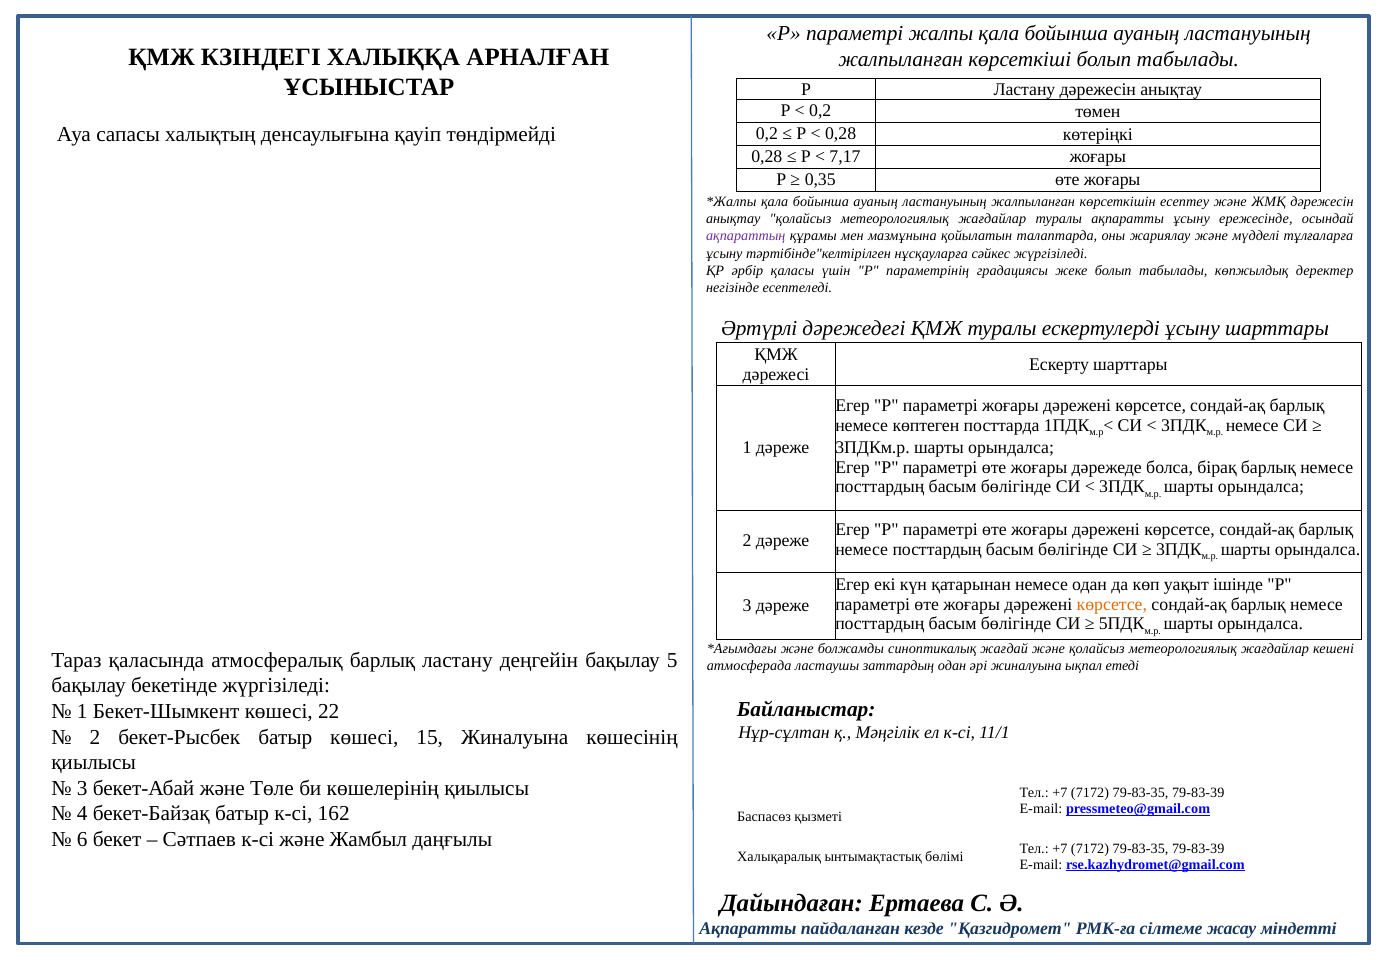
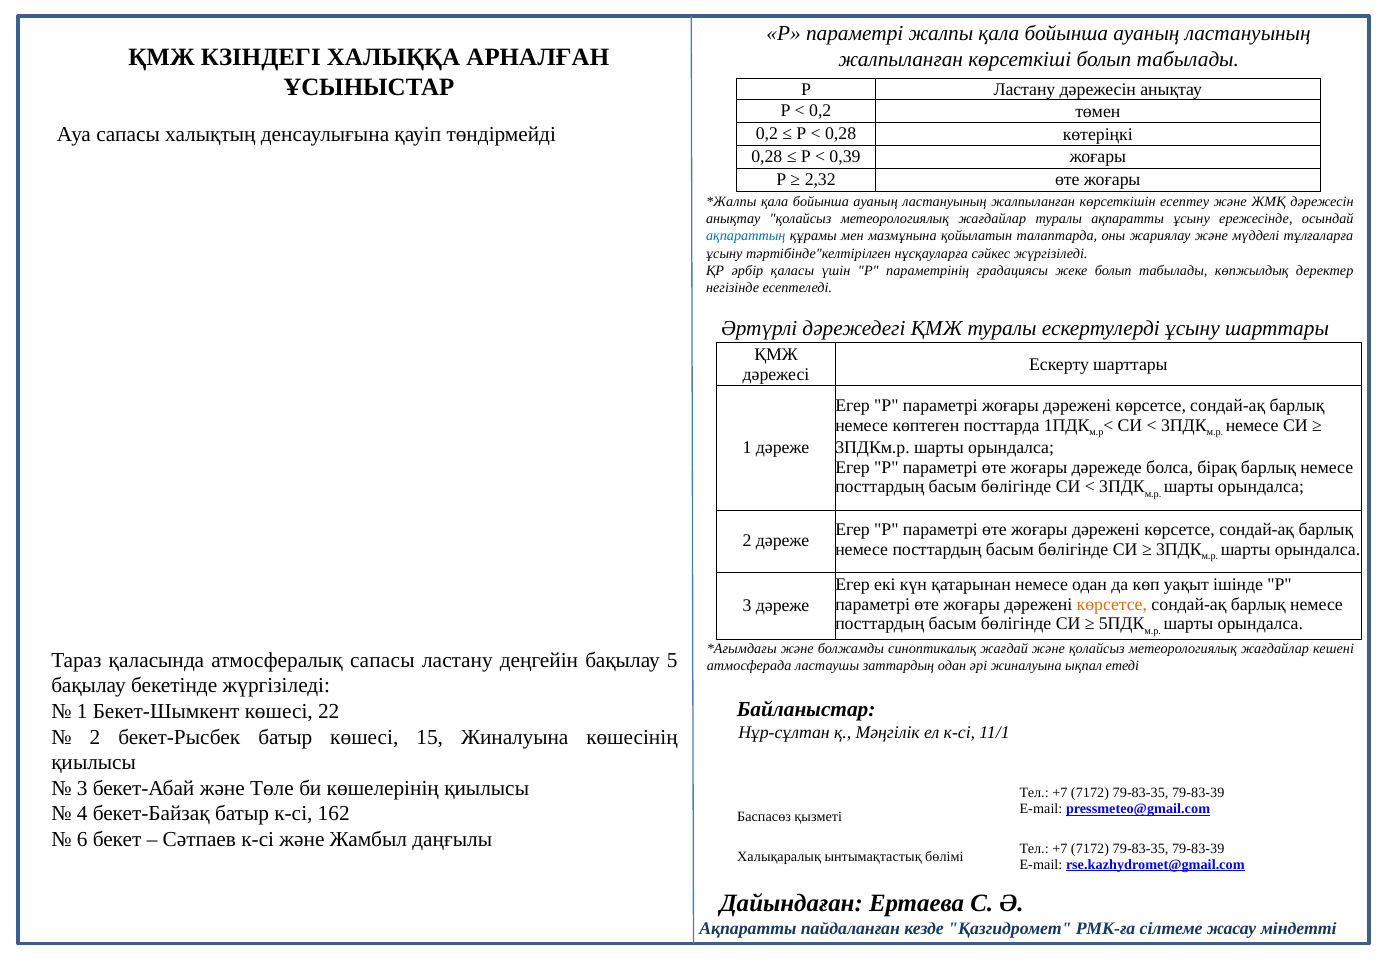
7,17: 7,17 -> 0,39 (845, 157)
0,35: 0,35 -> 2,32 (820, 180)
ақпараттың colour: purple -> blue (746, 236)
атмосфералық барлық: барлық -> сапасы (382, 660)
